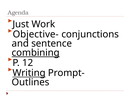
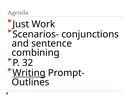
Objective-: Objective- -> Scenarios- (36, 34)
combining underline: present -> none (36, 52)
12: 12 -> 32 (28, 62)
